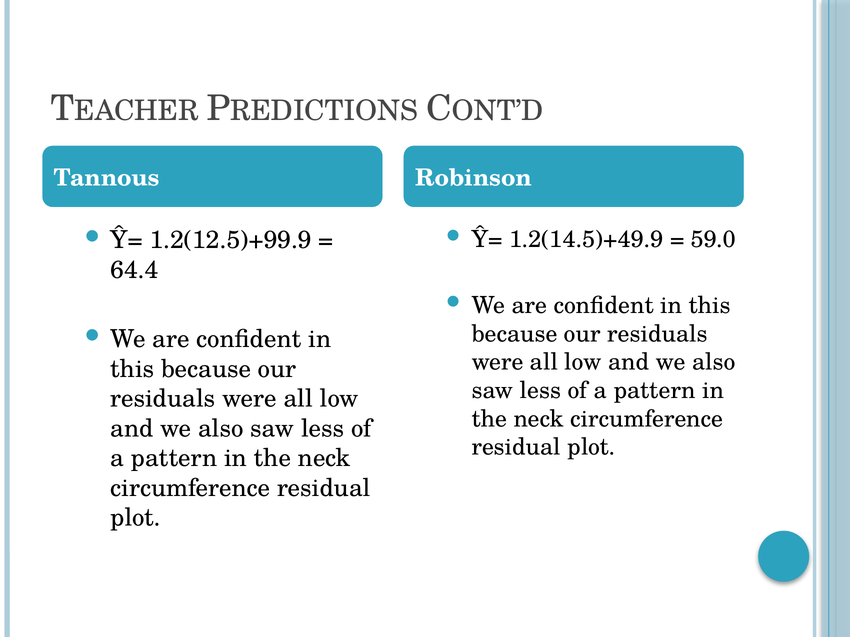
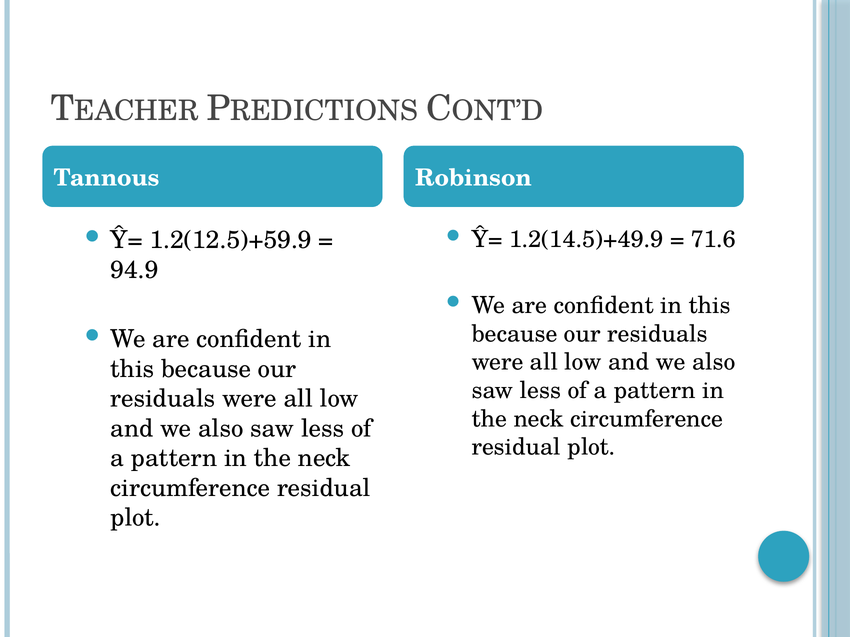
59.0: 59.0 -> 71.6 (713, 240)
1.2(12.5)+99.9: 1.2(12.5)+99.9 -> 1.2(12.5)+59.9 (231, 240)
64.4: 64.4 -> 94.9 (134, 270)
